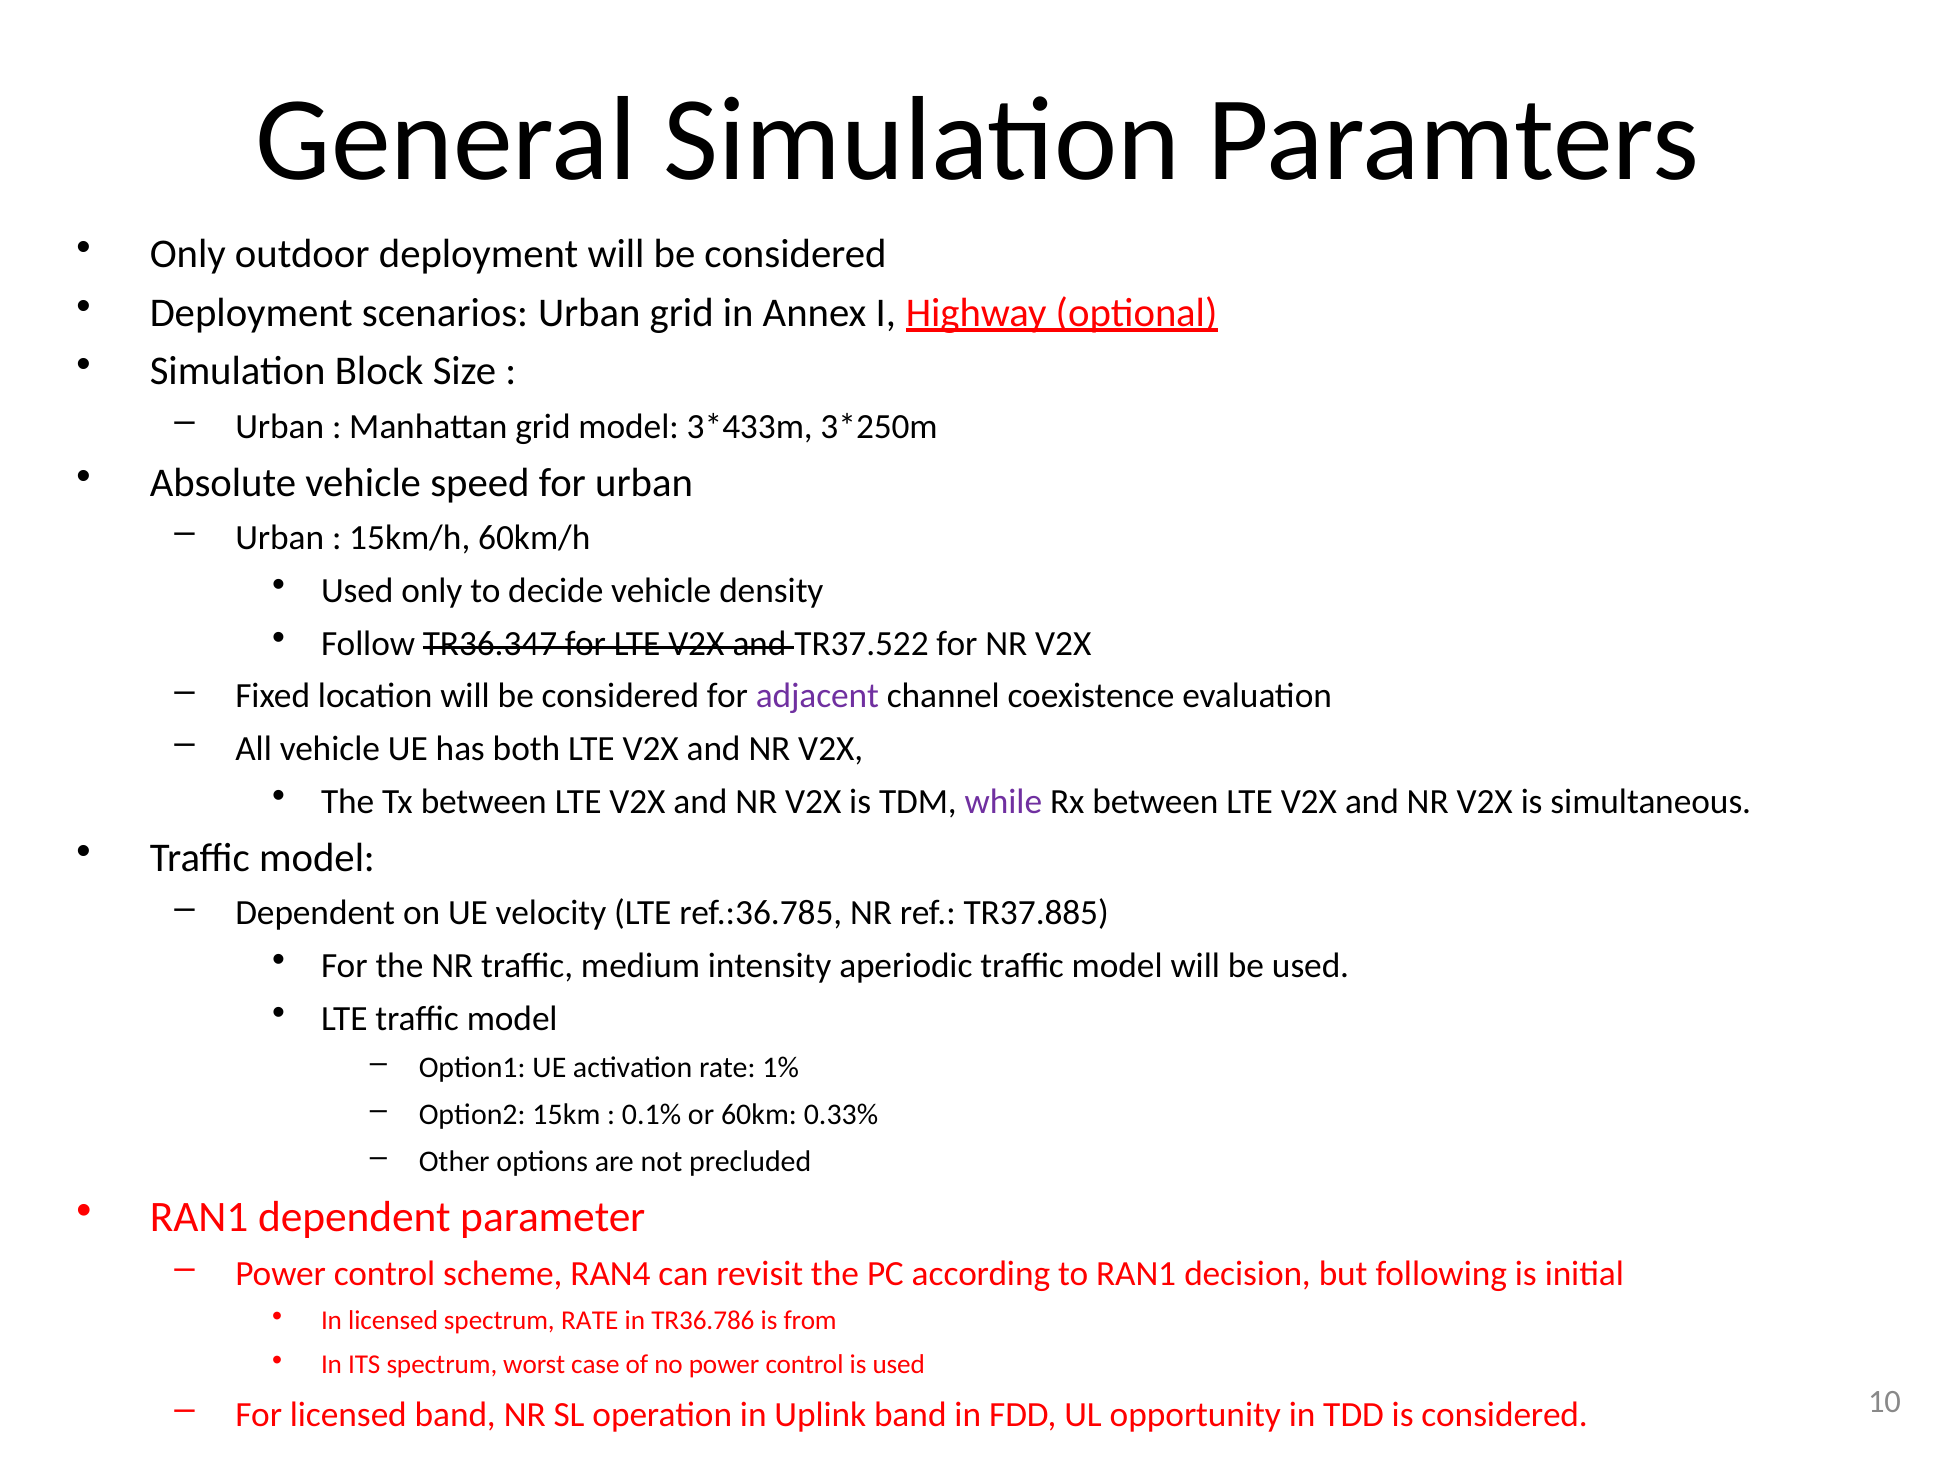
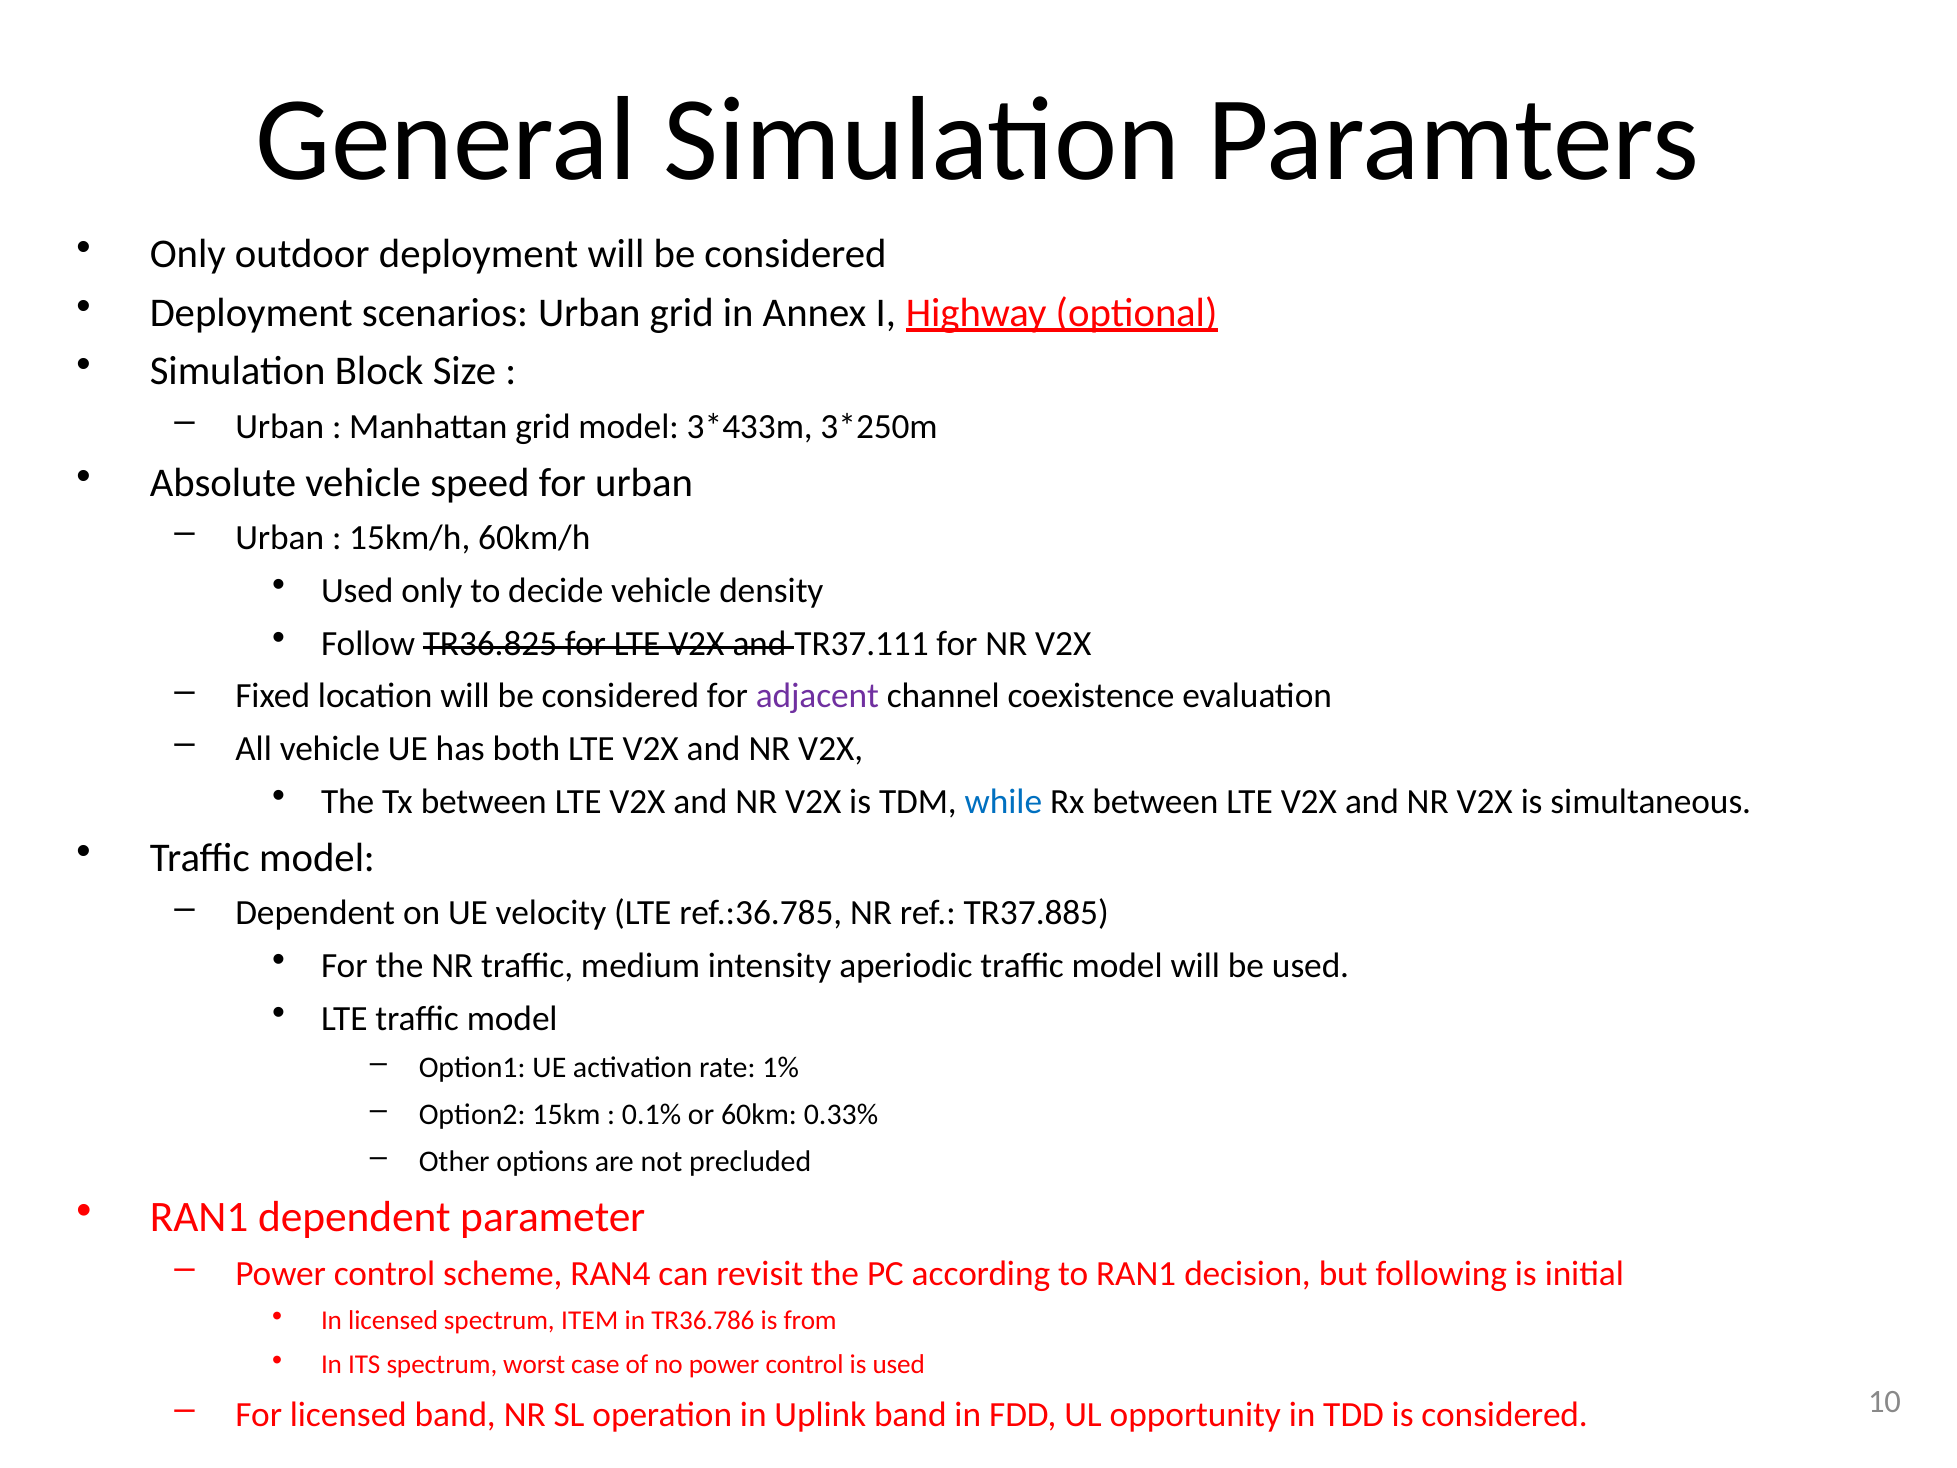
TR36.347: TR36.347 -> TR36.825 (490, 643)
TR37.522: TR37.522 -> TR37.111 (862, 643)
while colour: purple -> blue (1003, 802)
spectrum RATE: RATE -> ITEM (590, 1321)
